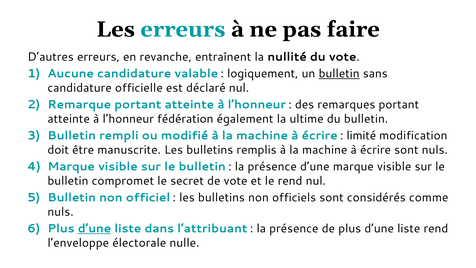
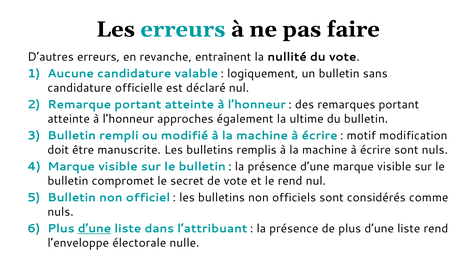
bulletin underline: present -> none (339, 74)
fédération: fédération -> approches (185, 119)
limité: limité -> motif (361, 135)
